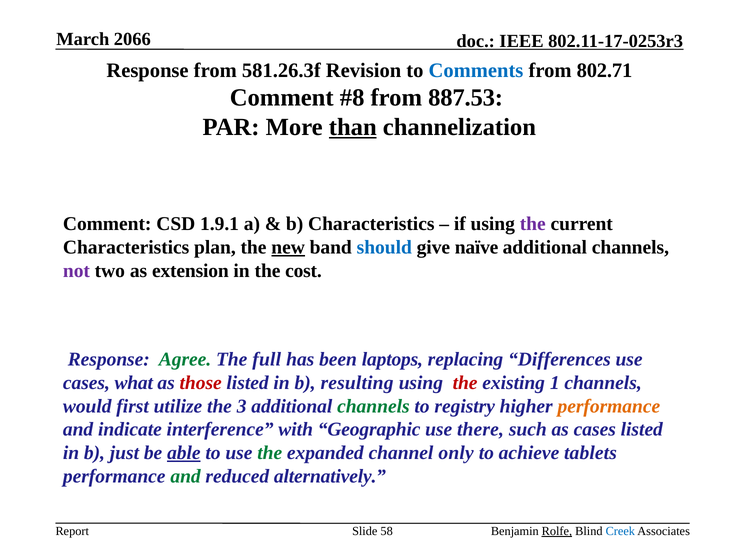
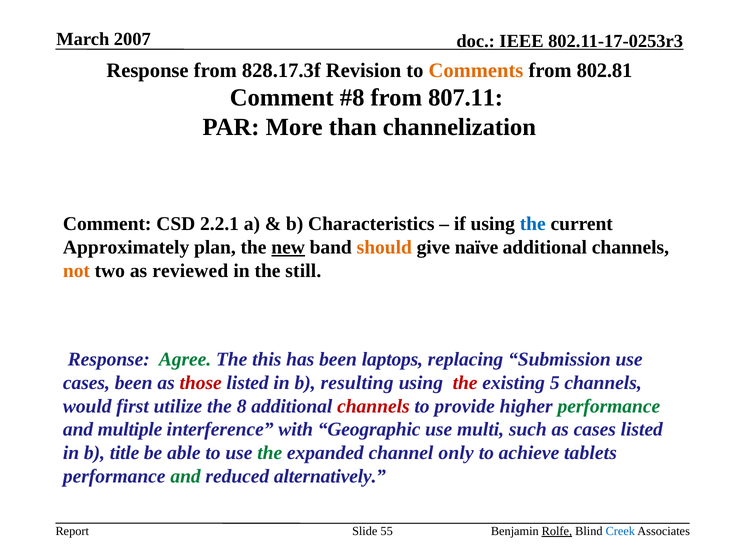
2066: 2066 -> 2007 (132, 39)
581.26.3f: 581.26.3f -> 828.17.3f (281, 70)
Comments colour: blue -> orange (476, 70)
802.71: 802.71 -> 802.81 (604, 70)
887.53: 887.53 -> 807.11 (466, 98)
than underline: present -> none (353, 127)
1.9.1: 1.9.1 -> 2.2.1 (220, 224)
the colour: purple -> blue (533, 224)
Characteristics: Characteristics -> Approximately (126, 247)
should colour: blue -> orange (384, 247)
not colour: purple -> orange (76, 271)
extension: extension -> reviewed (190, 271)
cost: cost -> still (303, 271)
full: full -> this (267, 360)
Differences: Differences -> Submission (559, 360)
cases what: what -> been (134, 383)
1: 1 -> 5 (555, 383)
3: 3 -> 8 (242, 406)
channels colour: green -> red (373, 406)
registry: registry -> provide (465, 406)
performance colour: orange -> green (609, 406)
indicate: indicate -> multiple (130, 430)
there: there -> multi (481, 430)
just: just -> title (125, 453)
able underline: present -> none (184, 453)
58: 58 -> 55 (387, 532)
